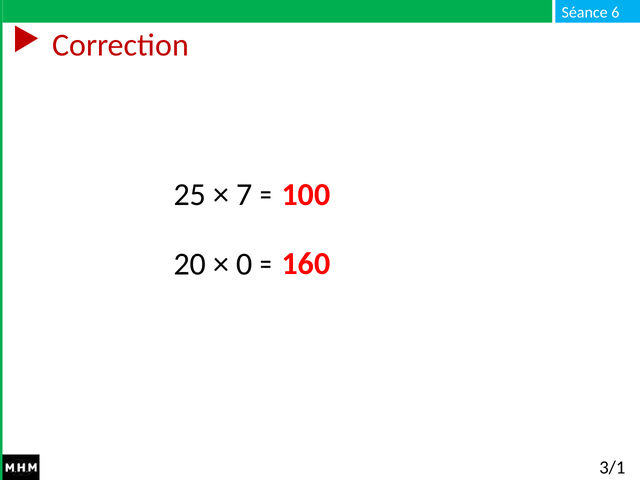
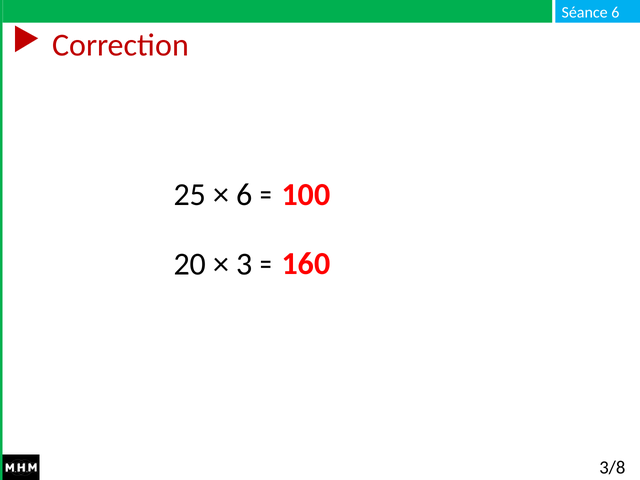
7: 7 -> 6 (244, 195)
0: 0 -> 3 (244, 264)
3/1: 3/1 -> 3/8 (612, 467)
